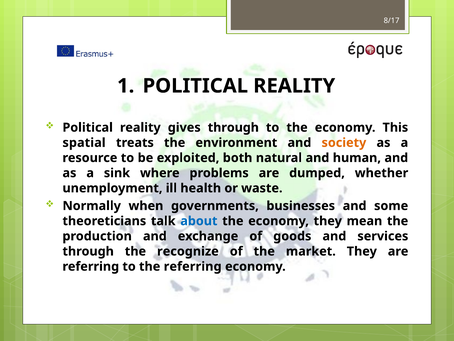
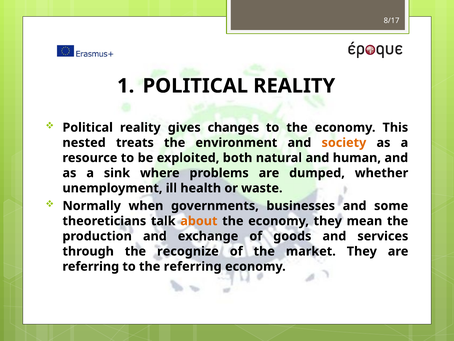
gives through: through -> changes (233, 127)
spatial: spatial -> nested (84, 142)
about colour: blue -> orange (199, 221)
